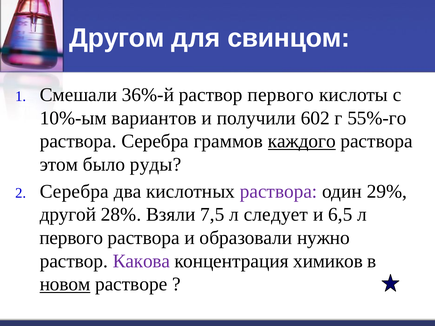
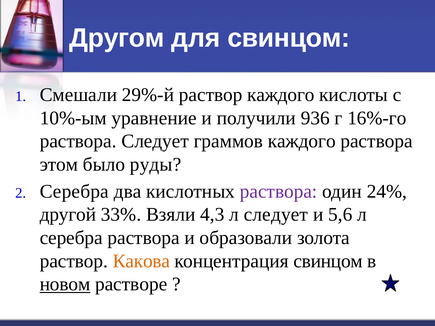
36%-й: 36%-й -> 29%-й (148, 95)
раствор первого: первого -> каждого (281, 95)
вариантов: вариантов -> уравнение (154, 118)
602: 602 -> 936 (315, 118)
55%-го: 55%-го -> 16%-го (377, 118)
раствора Серебра: Серебра -> Следует (155, 141)
каждого underline: present -> none (302, 141)
29%: 29% -> 24% (387, 192)
28%: 28% -> 33% (121, 215)
7,5: 7,5 -> 4,3 (212, 215)
6,5: 6,5 -> 5,6 (340, 215)
первого: первого -> серебра (71, 238)
нужно: нужно -> золота (323, 238)
Какова colour: purple -> orange (141, 261)
концентрация химиков: химиков -> свинцом (328, 261)
